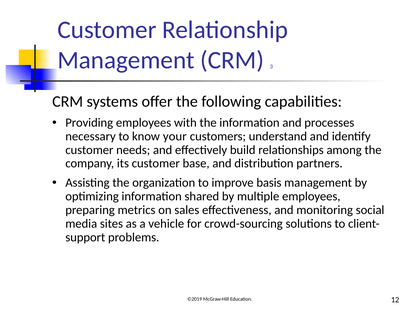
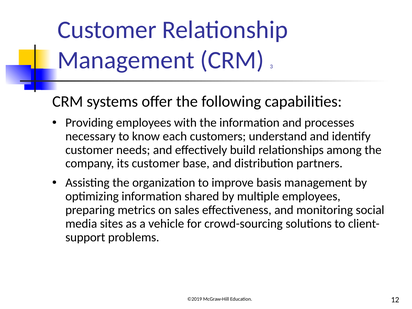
your: your -> each (175, 136)
